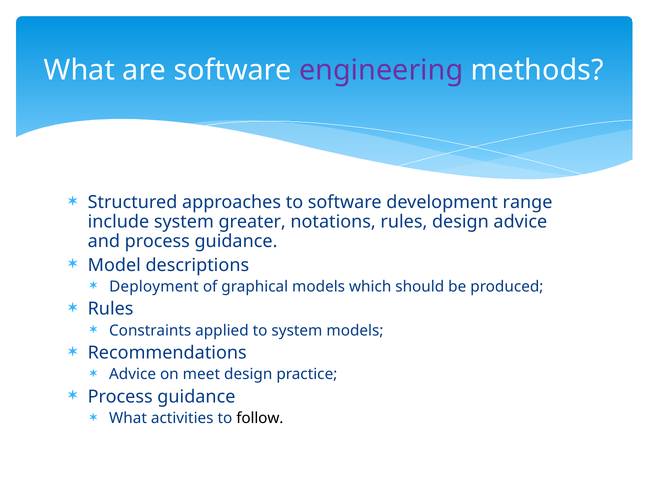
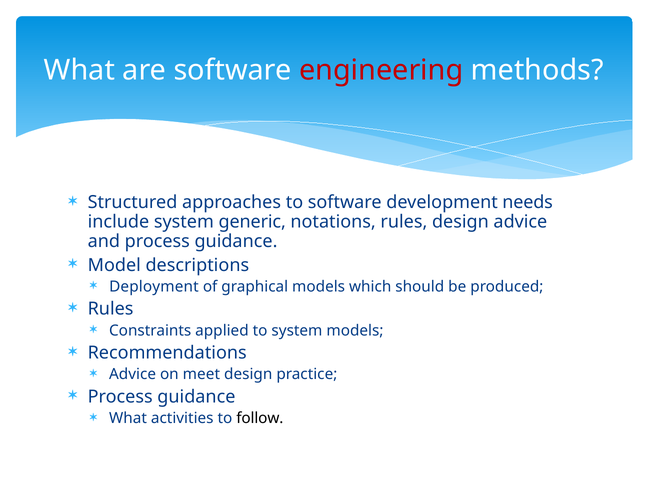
engineering colour: purple -> red (381, 70)
range: range -> needs (528, 202)
greater: greater -> generic (252, 222)
